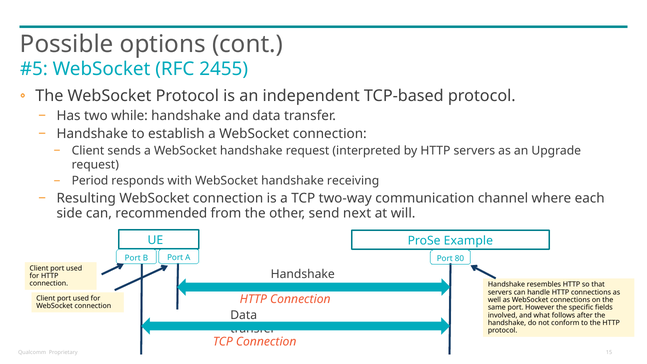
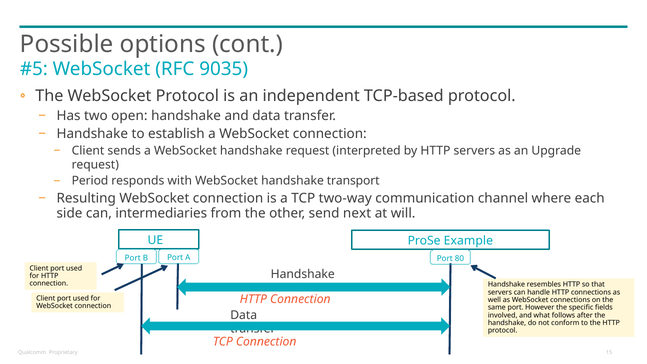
2455: 2455 -> 9035 (224, 69)
while: while -> open (129, 116)
receiving: receiving -> transport (353, 181)
recommended: recommended -> intermediaries (161, 214)
